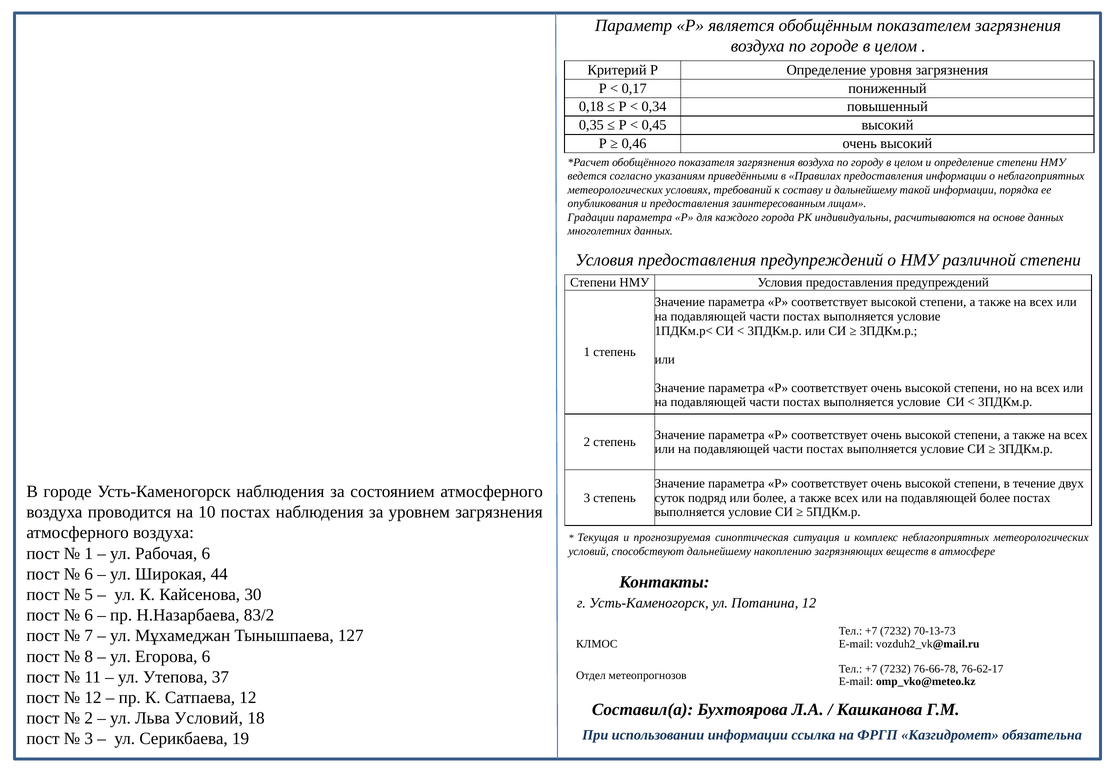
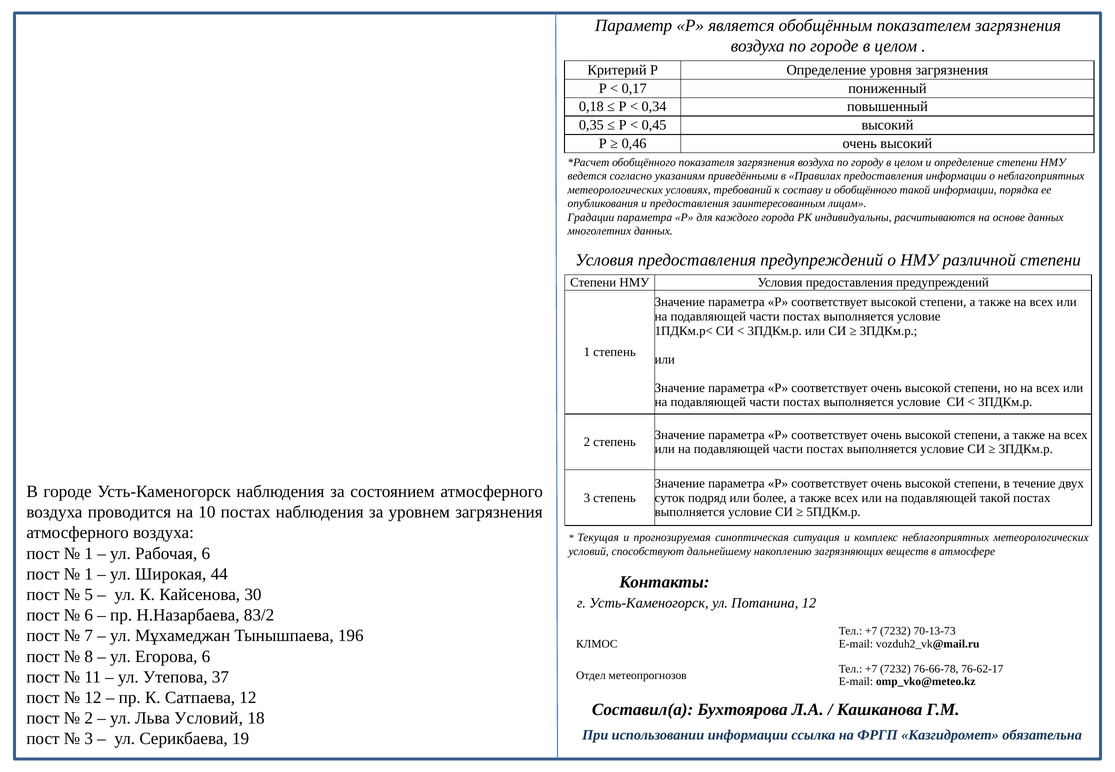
и дальнейшему: дальнейшему -> обобщённого (865, 190)
подавляющей более: более -> такой (995, 498)
6: 6 -> 1 (89, 574)
127: 127 -> 196 (351, 636)
